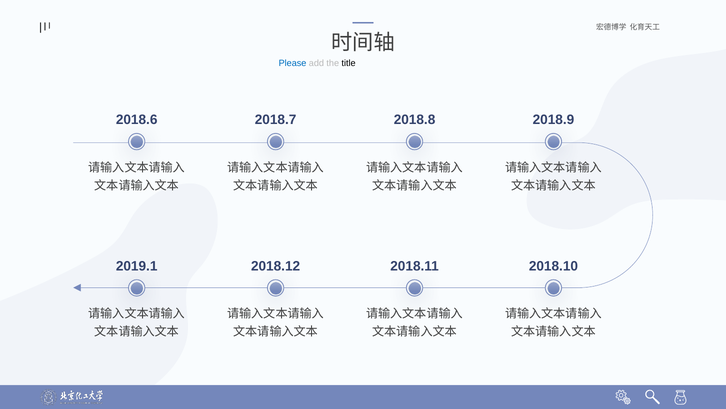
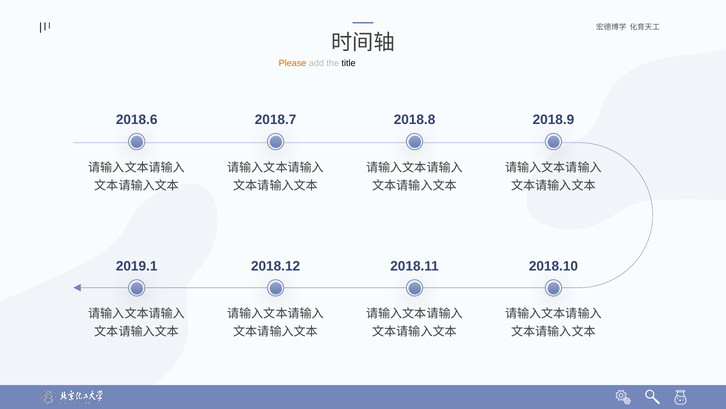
Please colour: blue -> orange (293, 63)
